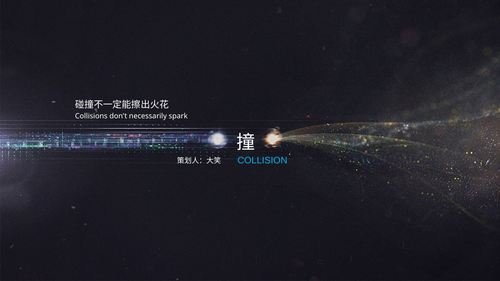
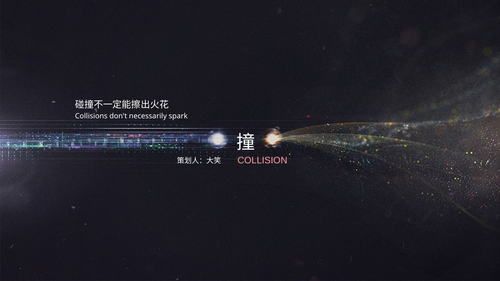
COLLISION colour: light blue -> pink (262, 161)
